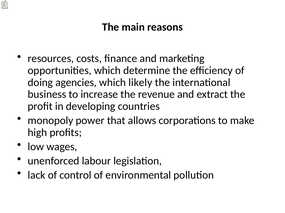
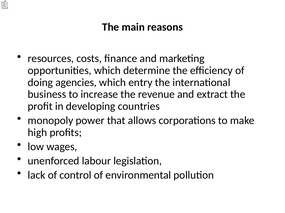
likely: likely -> entry (140, 83)
